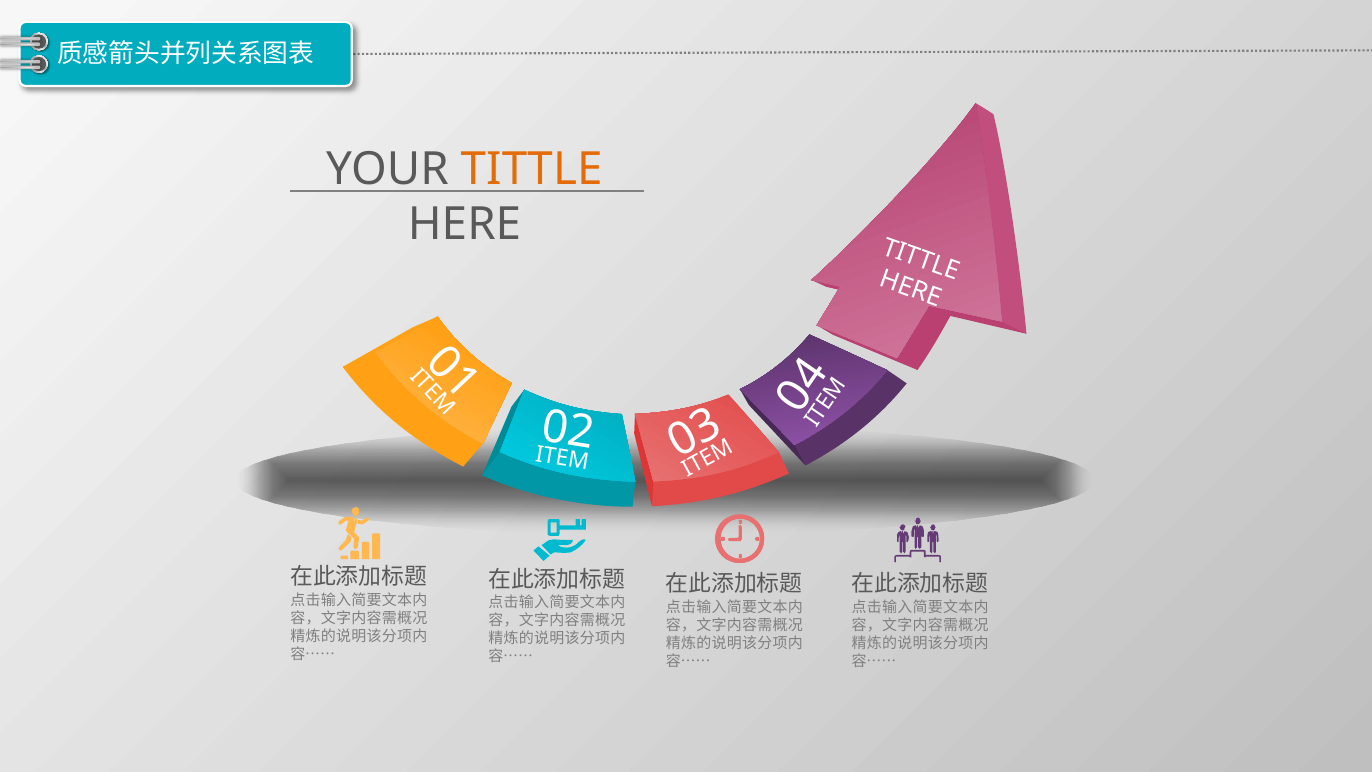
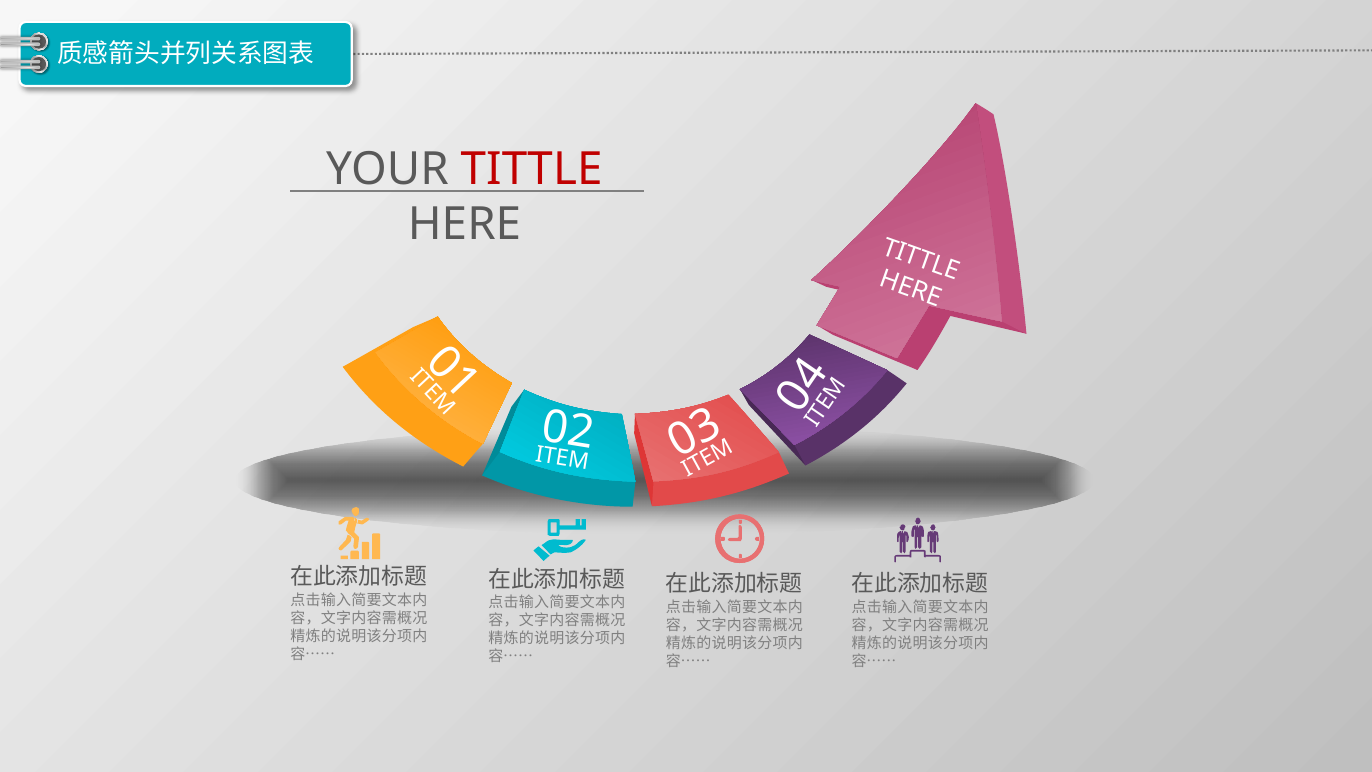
TITTLE colour: orange -> red (532, 170)
